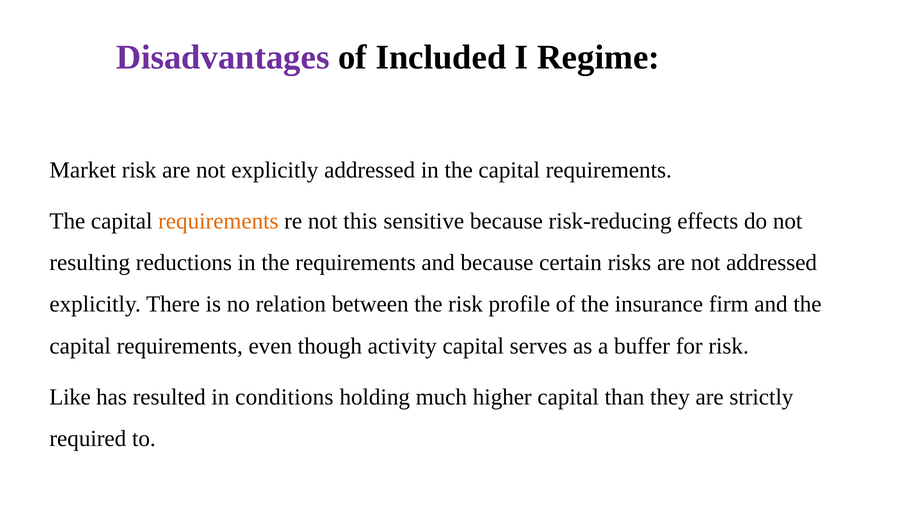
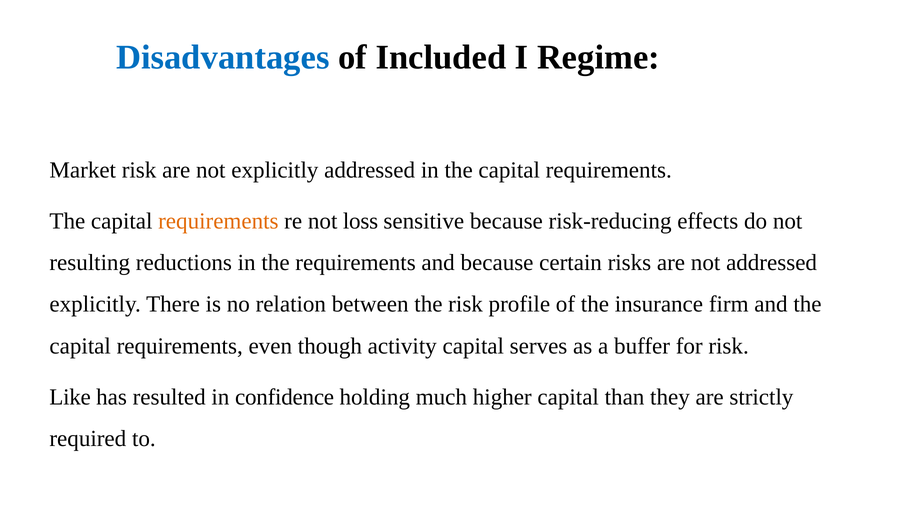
Disadvantages colour: purple -> blue (223, 57)
this: this -> loss (361, 221)
conditions: conditions -> confidence (285, 397)
